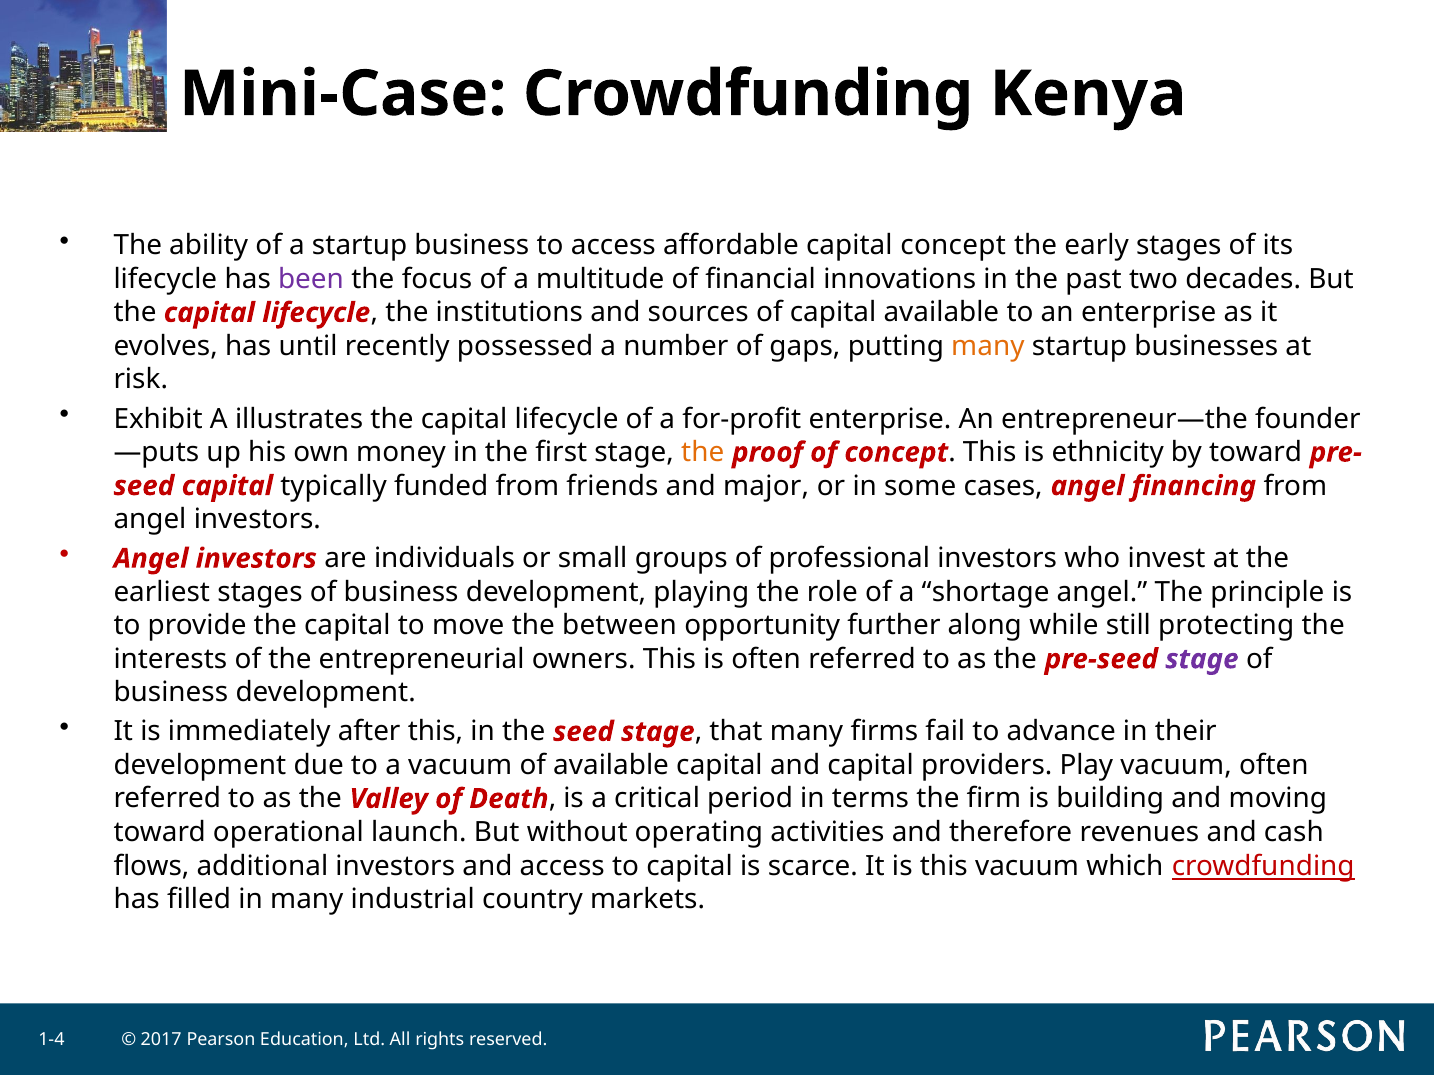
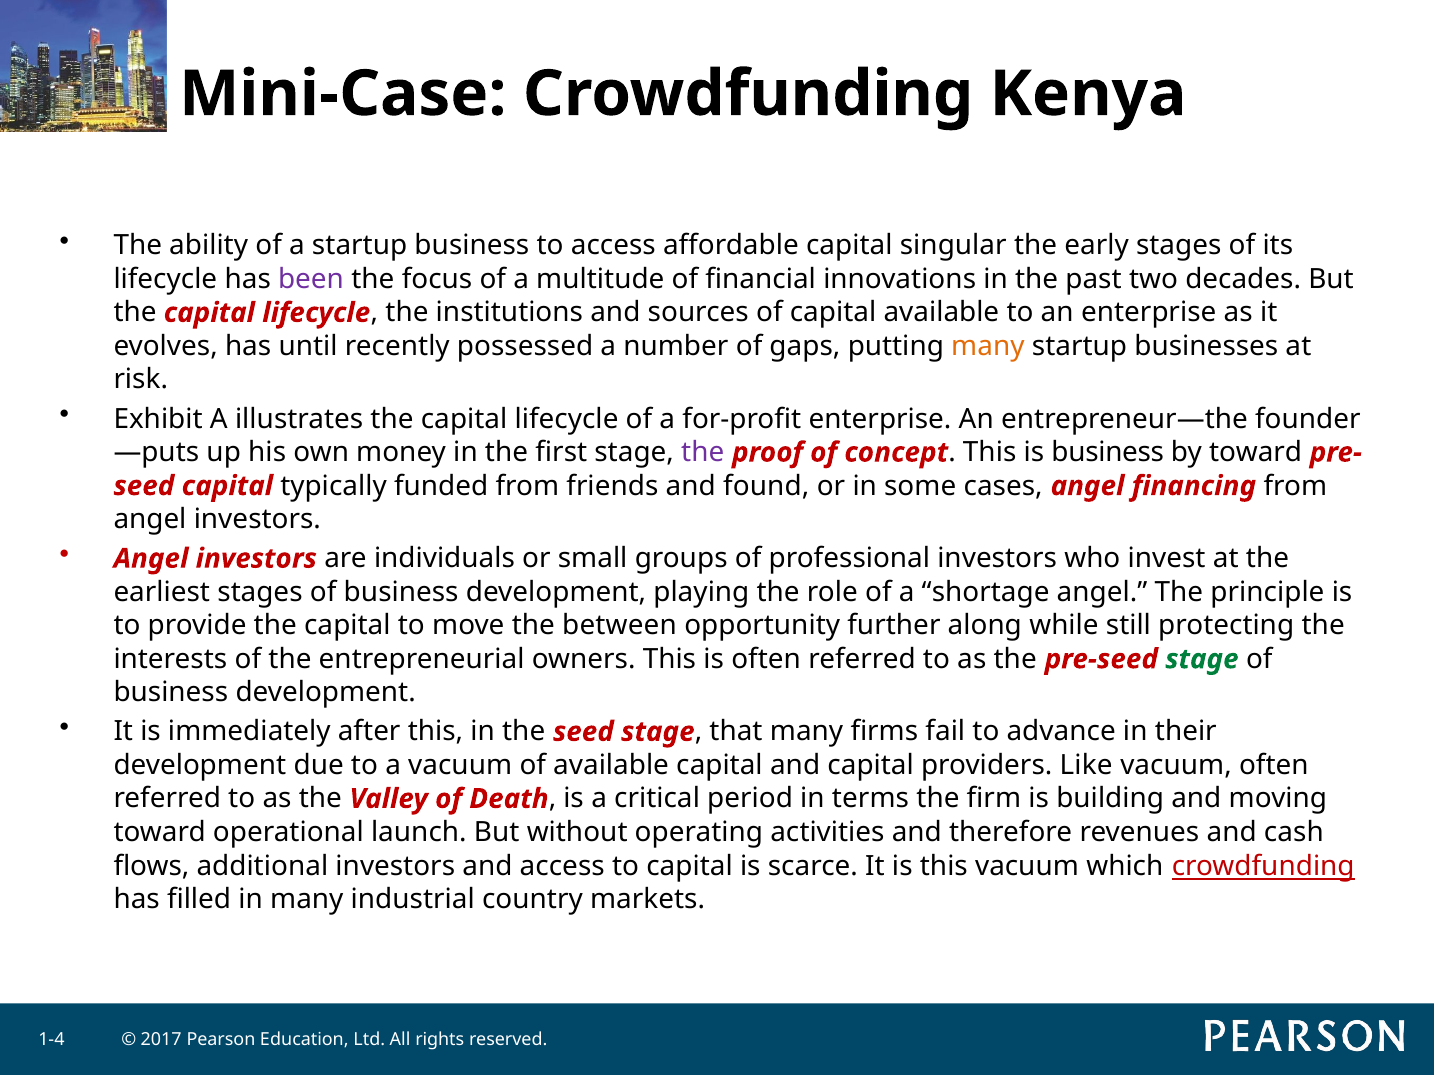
capital concept: concept -> singular (953, 246)
the colour: orange -> purple (703, 453)
is ethnicity: ethnicity -> business (1108, 453)
major: major -> found (766, 486)
stage colour: purple -> green (1202, 659)
Play: Play -> Like (1086, 766)
